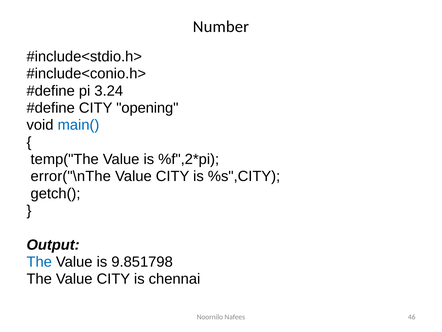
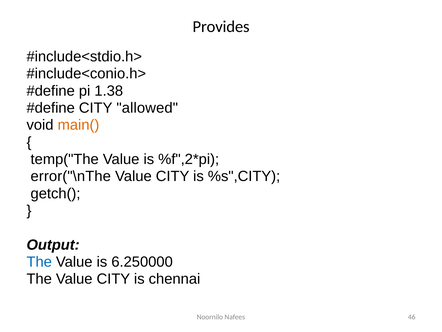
Number: Number -> Provides (221, 27)
3.24: 3.24 -> 1.38 (109, 91)
opening: opening -> allowed (147, 108)
main( colour: blue -> orange (78, 125)
9.851798: 9.851798 -> 6.250000 (142, 262)
